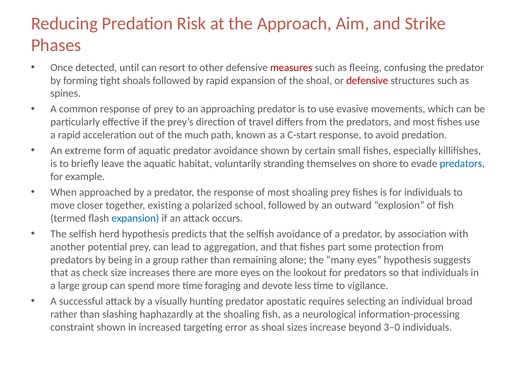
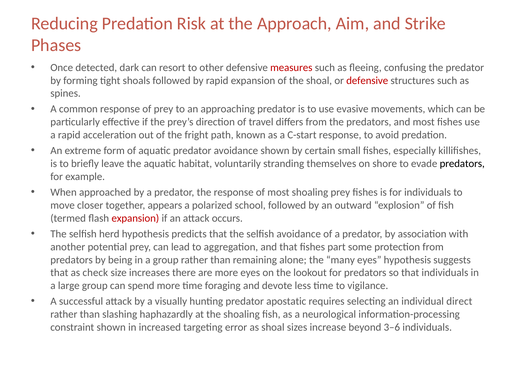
until: until -> dark (129, 67)
much: much -> fright (196, 135)
predators colour: blue -> black (462, 163)
existing: existing -> appears (165, 205)
expansion colour: blue -> red (135, 218)
broad: broad -> direct (459, 301)
3–0: 3–0 -> 3–6 (392, 327)
